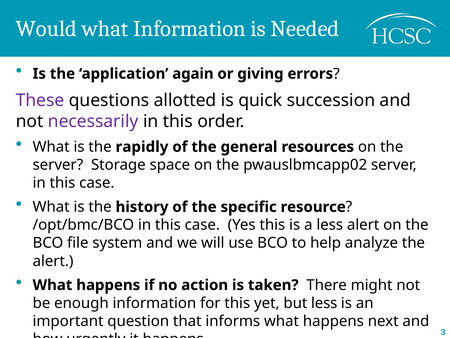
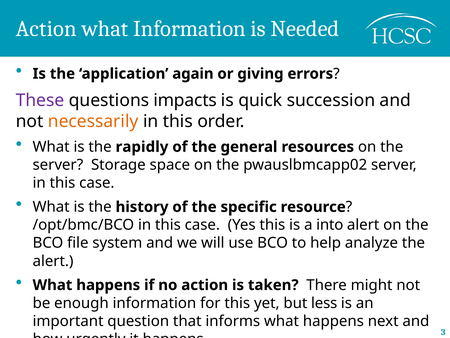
Would: Would -> Action (46, 29)
allotted: allotted -> impacts (185, 100)
necessarily colour: purple -> orange (93, 121)
a less: less -> into (330, 225)
